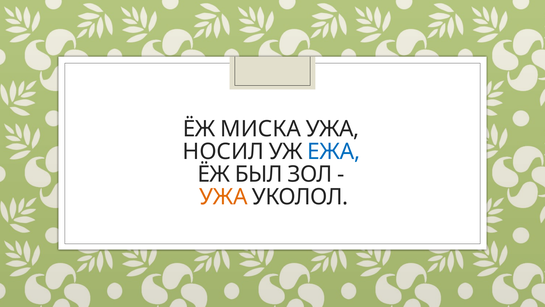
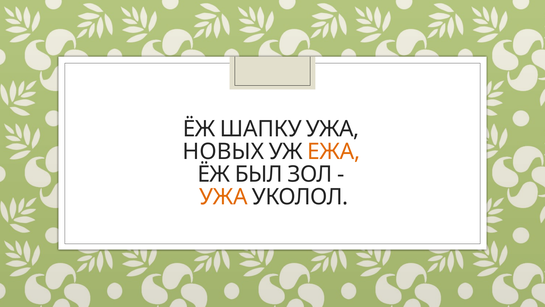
МИСКА: МИСКА -> ШАПКУ (261, 129)
НОСИЛ: НОСИЛ -> НОВЫХ (223, 151)
ЕЖА colour: blue -> orange (334, 151)
